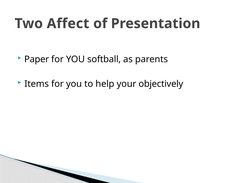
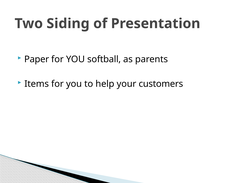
Affect: Affect -> Siding (68, 24)
objectively: objectively -> customers (161, 84)
